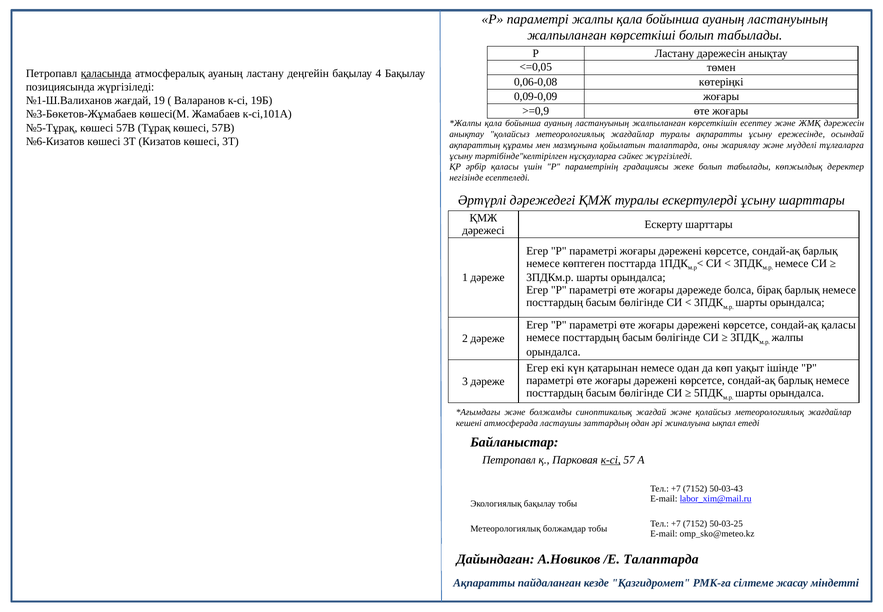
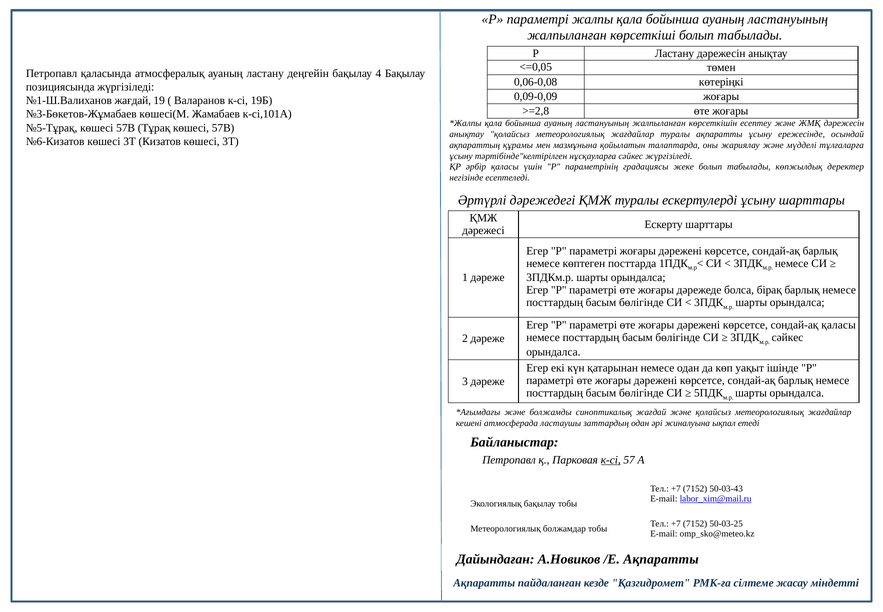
қаласында underline: present -> none (106, 73)
>=0,9: >=0,9 -> >=2,8 (536, 111)
жалпы: жалпы -> сәйкес (787, 337)
/Е Талаптарда: Талаптарда -> Ақпаратты (661, 559)
